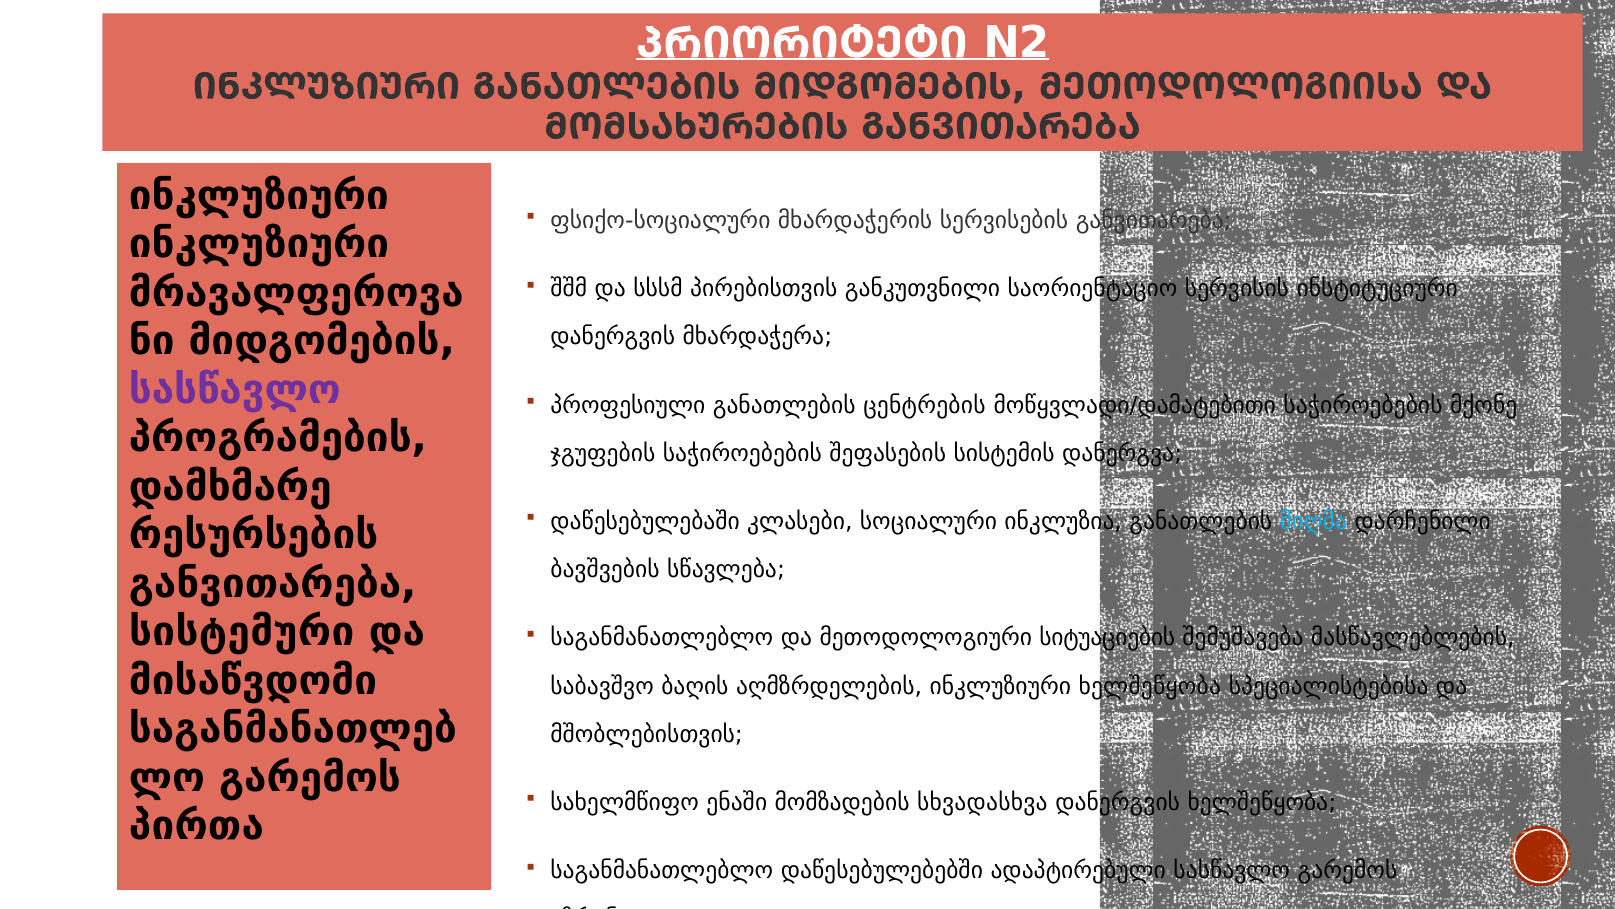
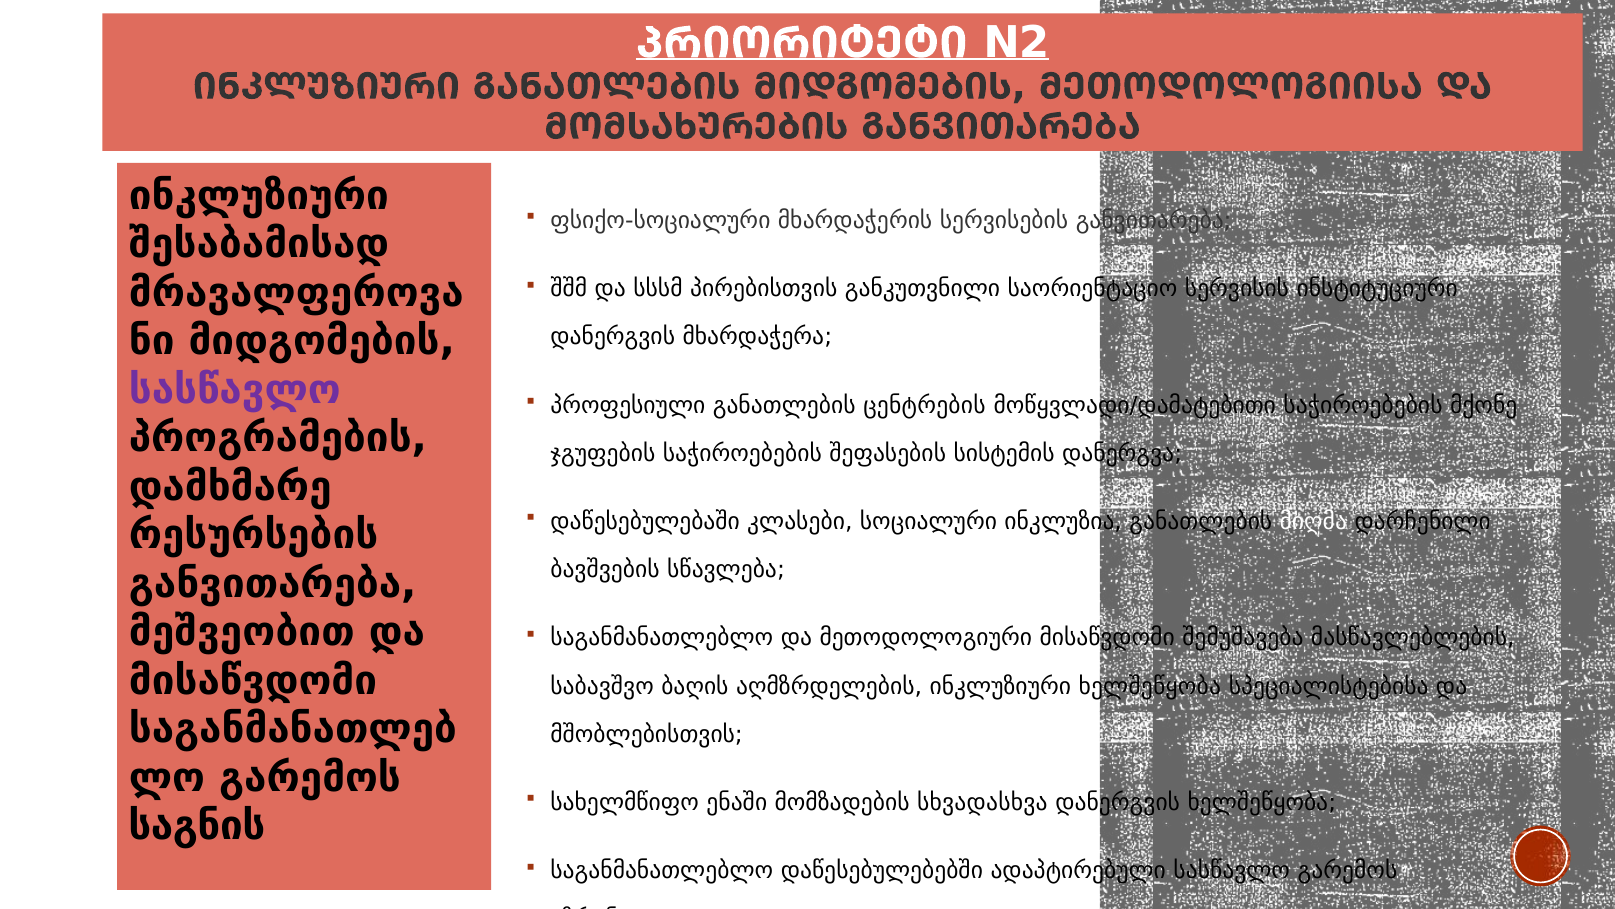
ინკლუზიური: ინკლუზიური -> შესაბამისად (259, 244)
მიღმა colour: light blue -> white (1313, 521)
სისტემური: სისტემური -> მეშვეობით (242, 632)
მეთოდოლოგიური სიტუაციების: სიტუაციების -> მისაწვდომი (1107, 638)
პირთა: პირთა -> საგნის (197, 826)
